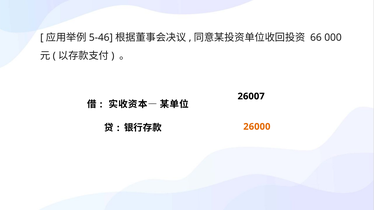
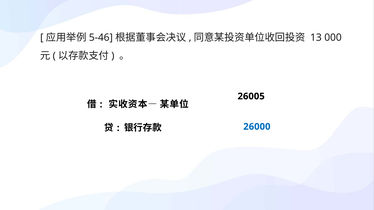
66: 66 -> 13 (316, 38)
26007: 26007 -> 26005 (251, 96)
26000 colour: orange -> blue (257, 127)
